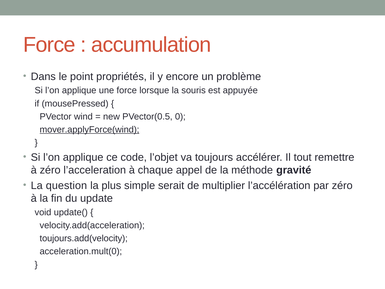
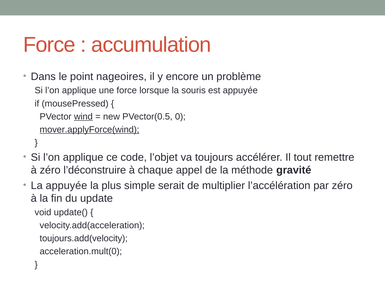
propriétés: propriétés -> nageoires (121, 76)
wind underline: none -> present (83, 116)
l’acceleration: l’acceleration -> l’déconstruire (95, 170)
La question: question -> appuyée (66, 185)
